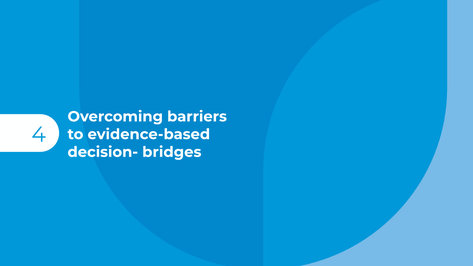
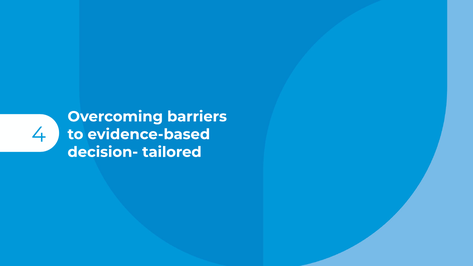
bridges: bridges -> tailored (172, 152)
